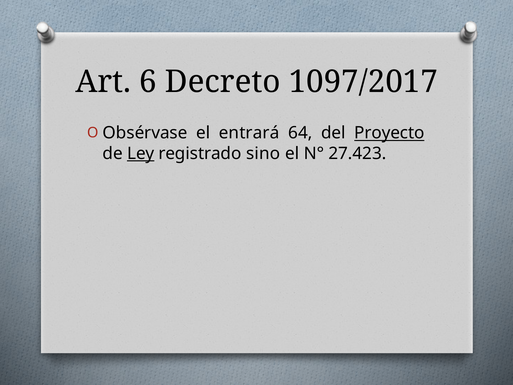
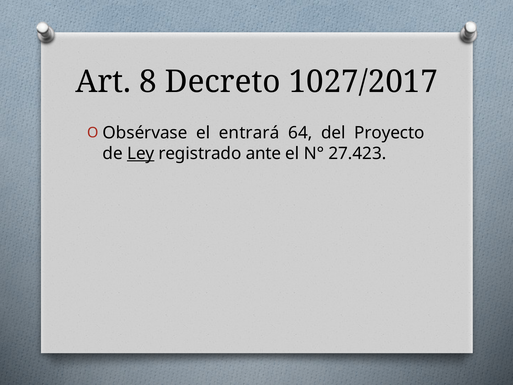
6: 6 -> 8 (148, 82)
1097/2017: 1097/2017 -> 1027/2017 (363, 82)
Proyecto underline: present -> none (389, 133)
sino: sino -> ante (263, 153)
